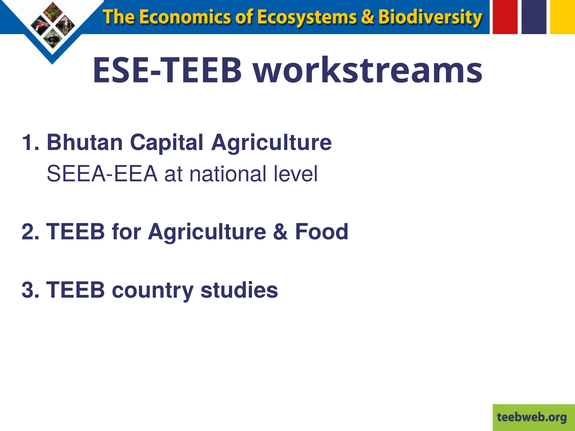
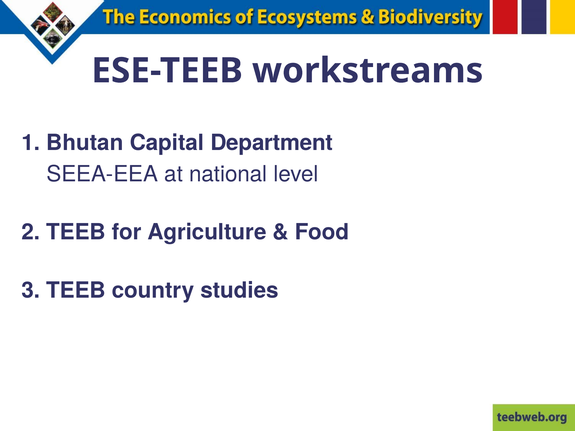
Capital Agriculture: Agriculture -> Department (272, 143)
